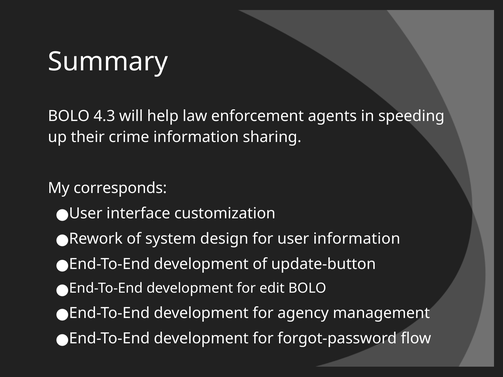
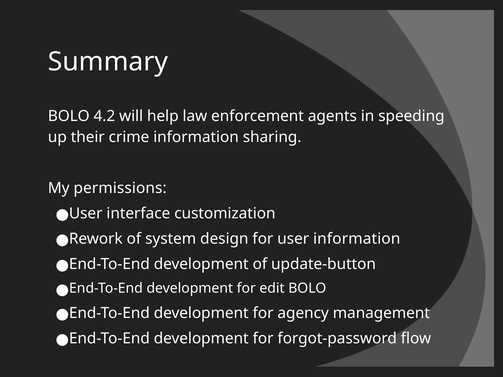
4.3: 4.3 -> 4.2 (104, 116)
corresponds: corresponds -> permissions (120, 188)
